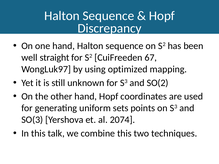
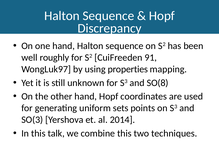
straight: straight -> roughly (54, 58)
67: 67 -> 91 (151, 58)
optimized: optimized -> properties (128, 69)
SO(2: SO(2 -> SO(8 (158, 83)
2074: 2074 -> 2014 (122, 120)
